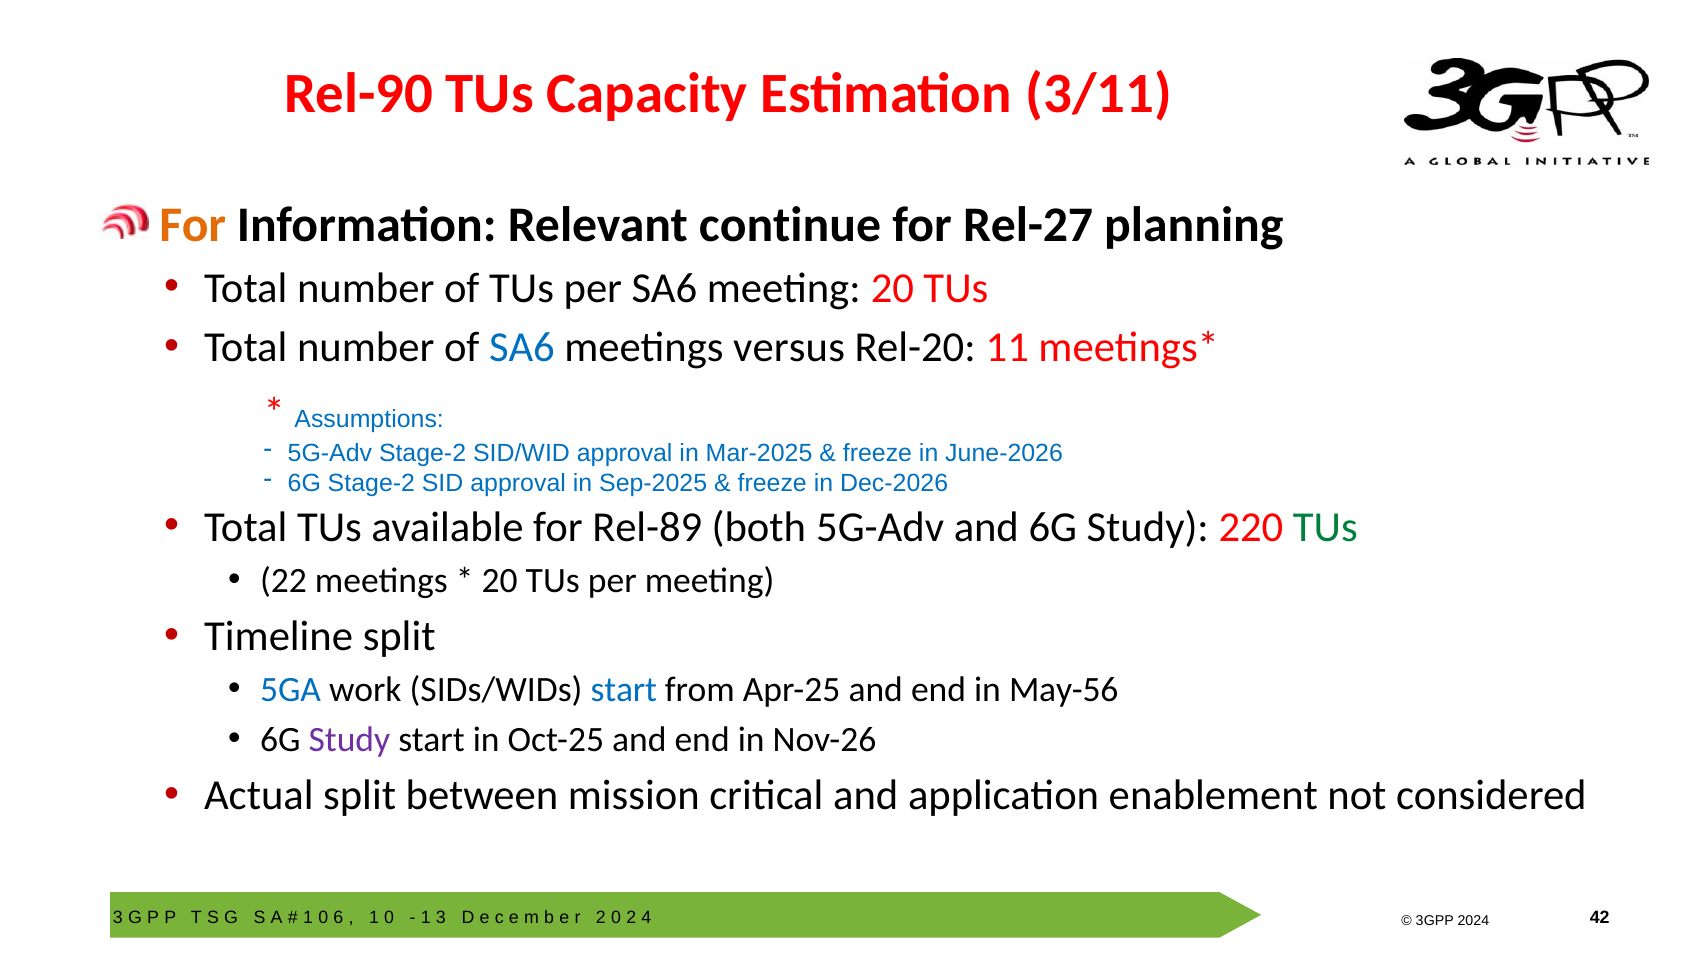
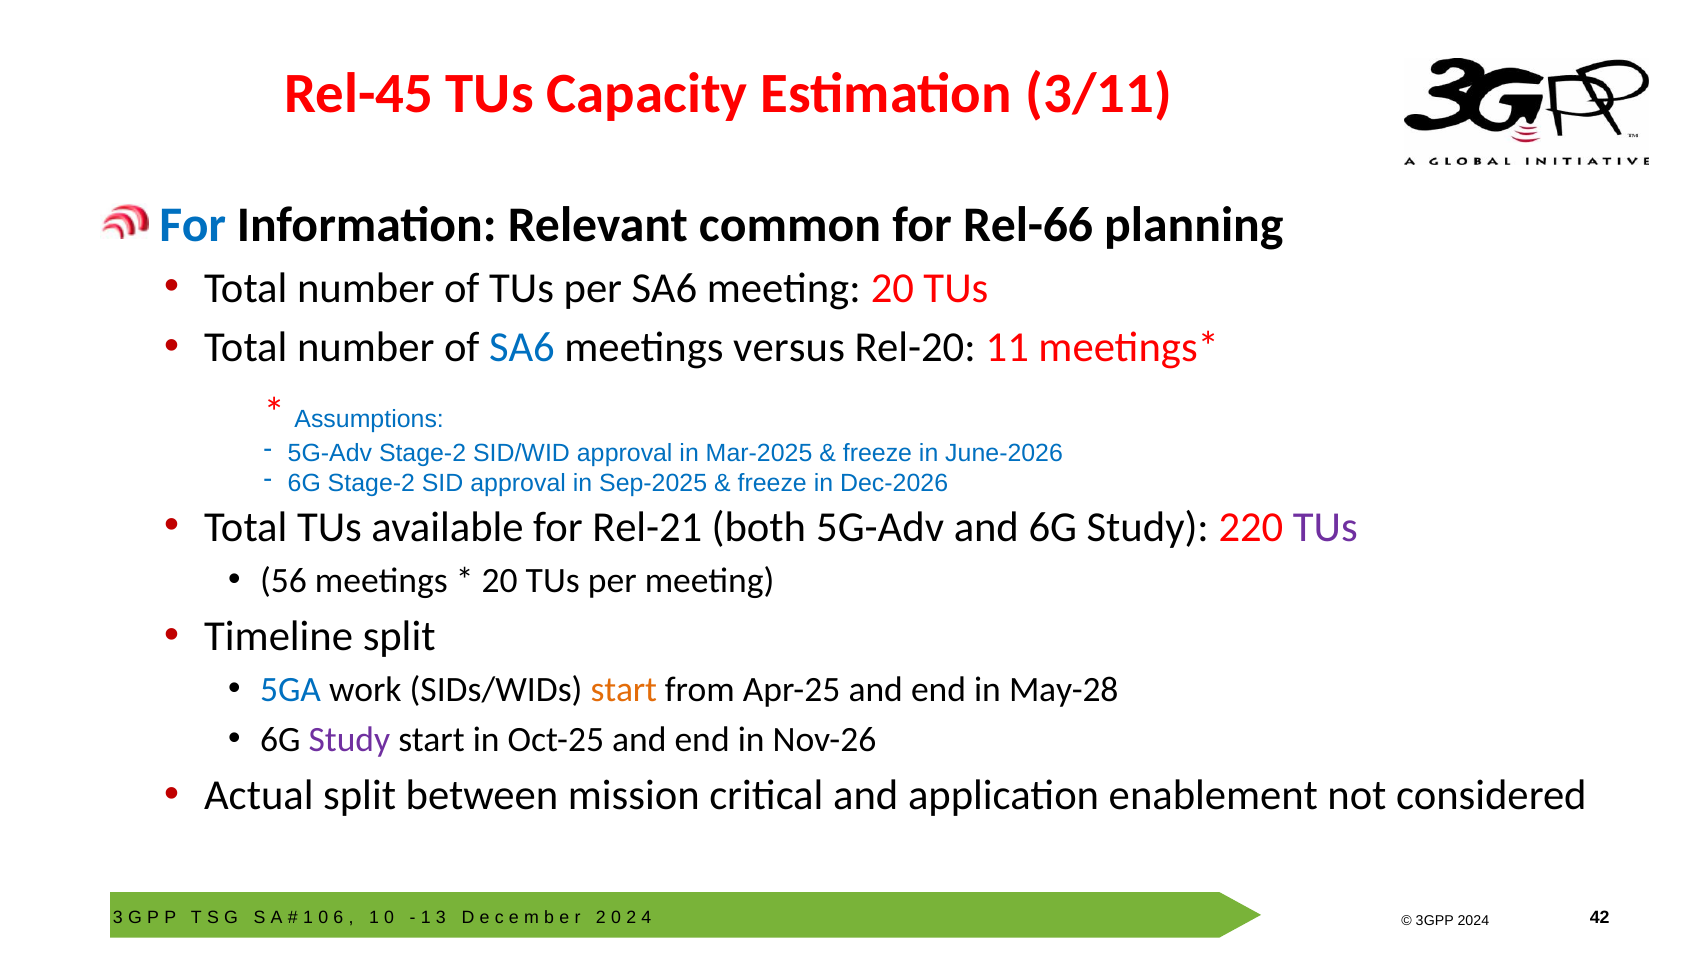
Rel-90: Rel-90 -> Rel-45 (359, 94)
For colour: orange -> blue (193, 225)
continue: continue -> common (790, 225)
Rel-27: Rel-27 -> Rel-66 (1028, 225)
Rel-89: Rel-89 -> Rel-21 (647, 527)
TUs colour: green -> purple (1325, 527)
22: 22 -> 56 (284, 580)
start colour: blue -> orange (624, 690)
May-56: May-56 -> May-28 (1064, 690)
